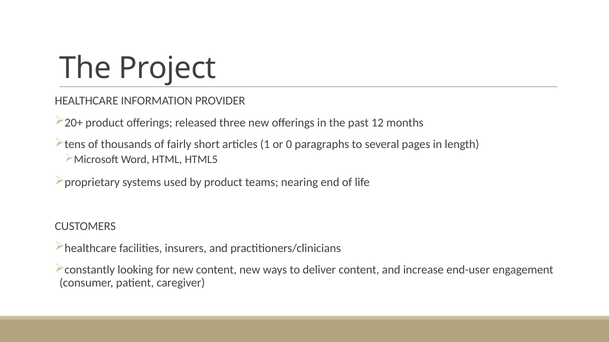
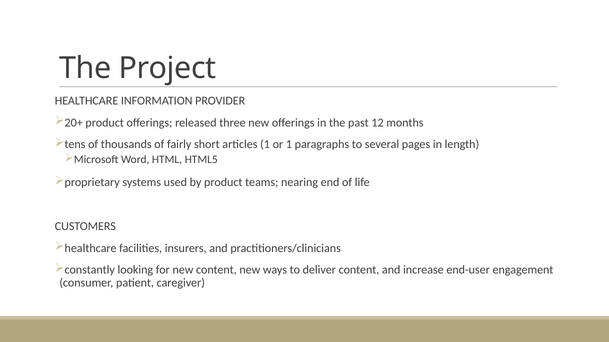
or 0: 0 -> 1 (289, 145)
